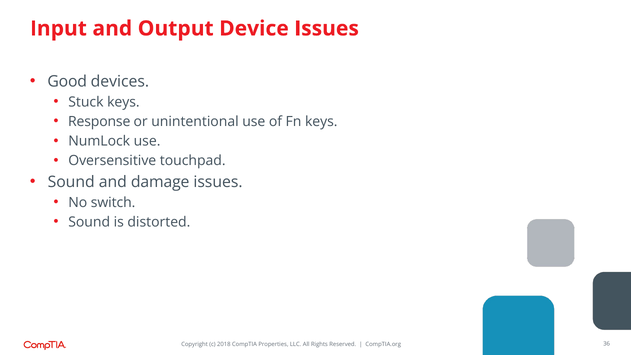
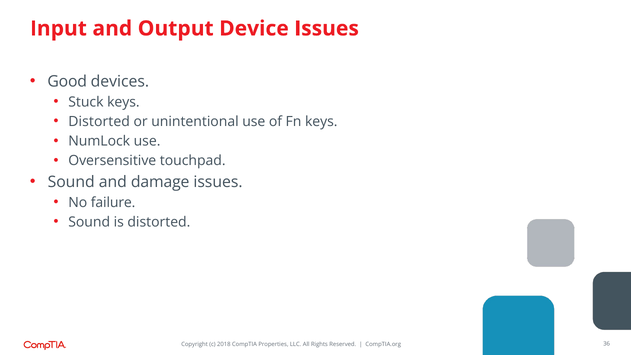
Response: Response -> Distorted (99, 122)
switch: switch -> failure (113, 203)
